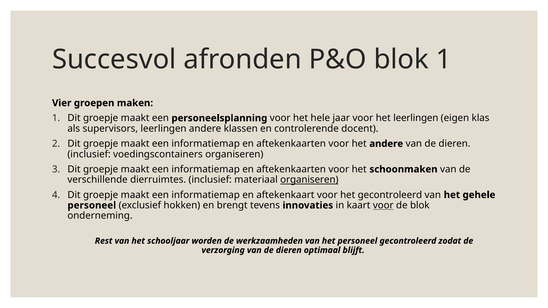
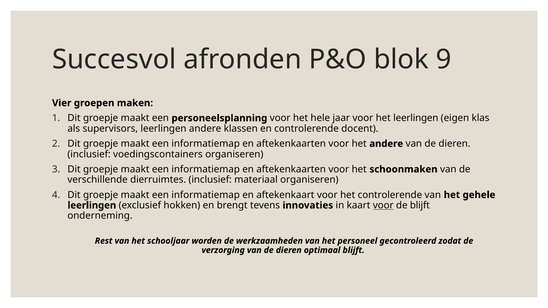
blok 1: 1 -> 9 (444, 60)
organiseren underline: present -> none (309, 180)
het gecontroleerd: gecontroleerd -> controlerende (390, 195)
personeel: personeel -> leerlingen (92, 205)
de blok: blok -> blijft (420, 205)
